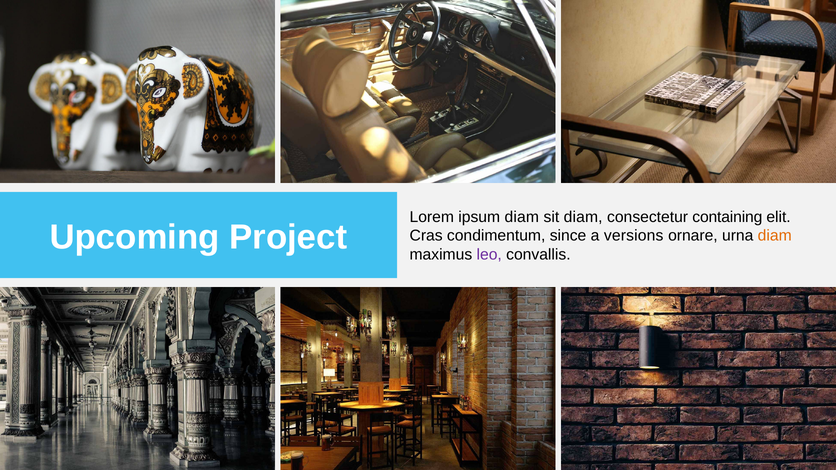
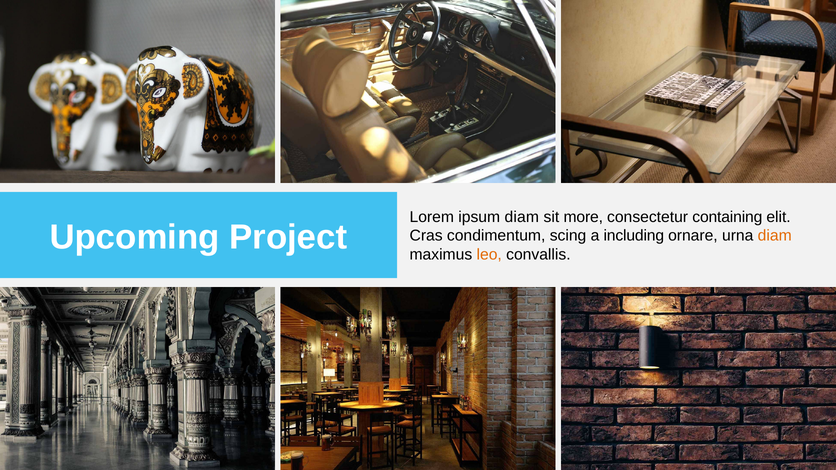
sit diam: diam -> more (583, 217)
since: since -> scing (568, 236)
versions: versions -> including (634, 236)
leo colour: purple -> orange (489, 255)
